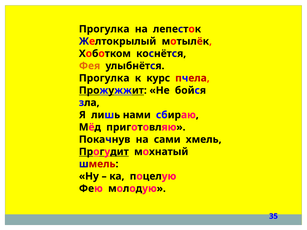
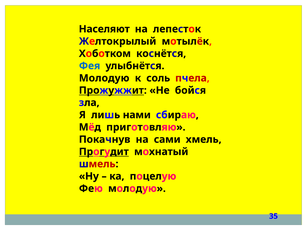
Прогулка: Прогулка -> Населяют (104, 29)
Фея colour: orange -> blue (90, 66)
Прогулка: Прогулка -> Молодую (104, 78)
курс: курс -> соль (158, 78)
